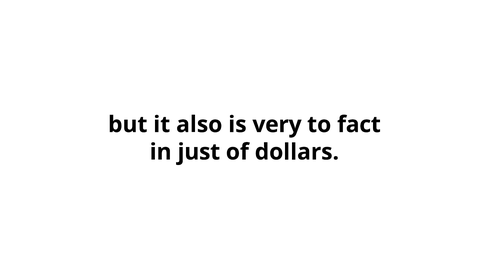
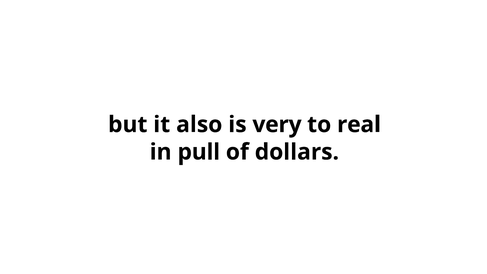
fact: fact -> real (359, 125)
just: just -> pull (199, 152)
